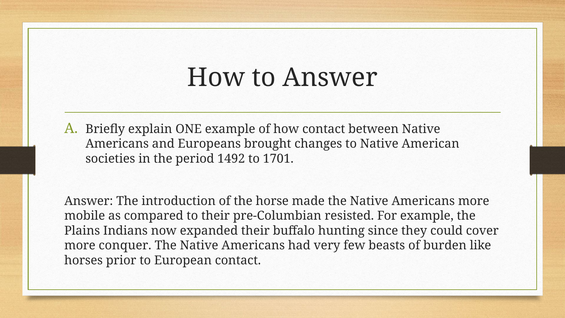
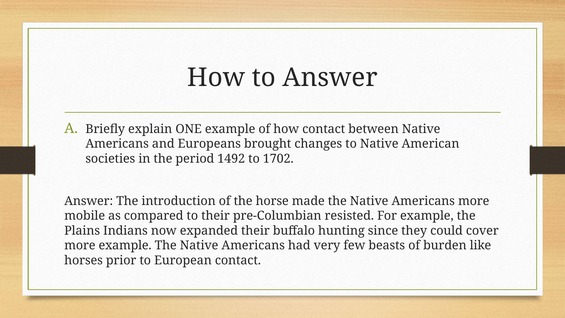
1701: 1701 -> 1702 (278, 159)
more conquer: conquer -> example (125, 245)
